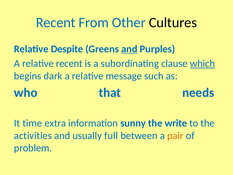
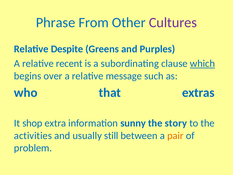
Recent: Recent -> Phrase (56, 23)
Cultures colour: black -> purple (173, 23)
and underline: present -> none (129, 49)
dark: dark -> over (53, 76)
needs: needs -> extras (198, 93)
time: time -> shop (32, 123)
write: write -> story (176, 123)
full: full -> still (111, 135)
